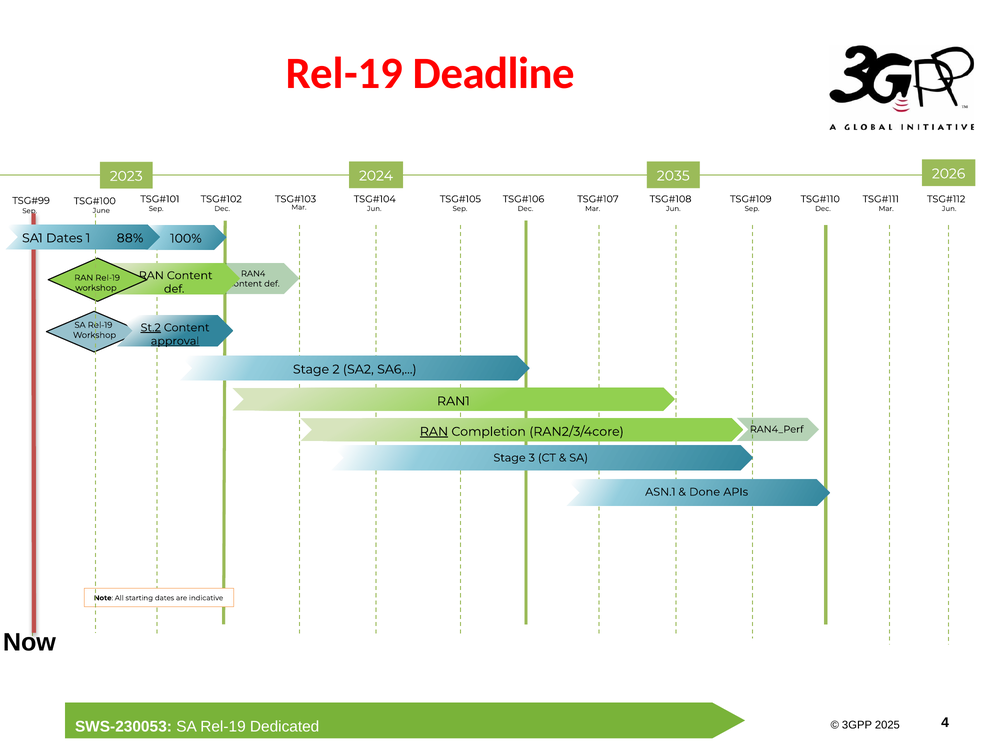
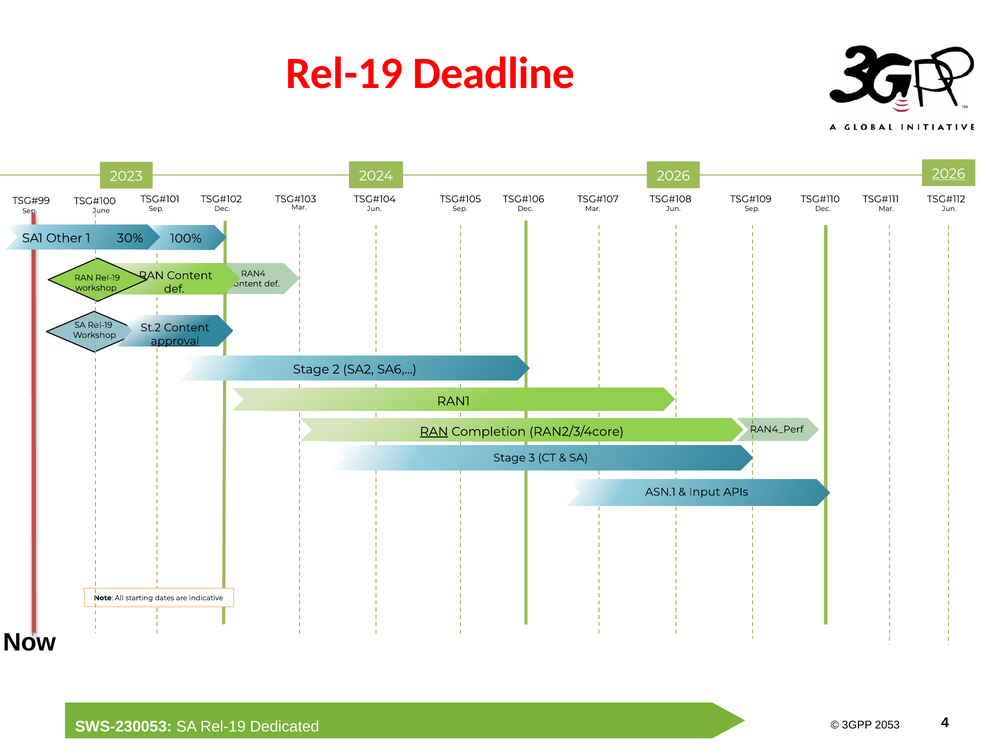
2026 underline: none -> present (949, 174)
2024 2035: 2035 -> 2026 (673, 176)
SA1 Dates: Dates -> Other (64, 238)
88%: 88% -> 30% (130, 238)
St.2 underline: present -> none (151, 328)
Done: Done -> Input (705, 492)
2025: 2025 -> 2053 (887, 725)
